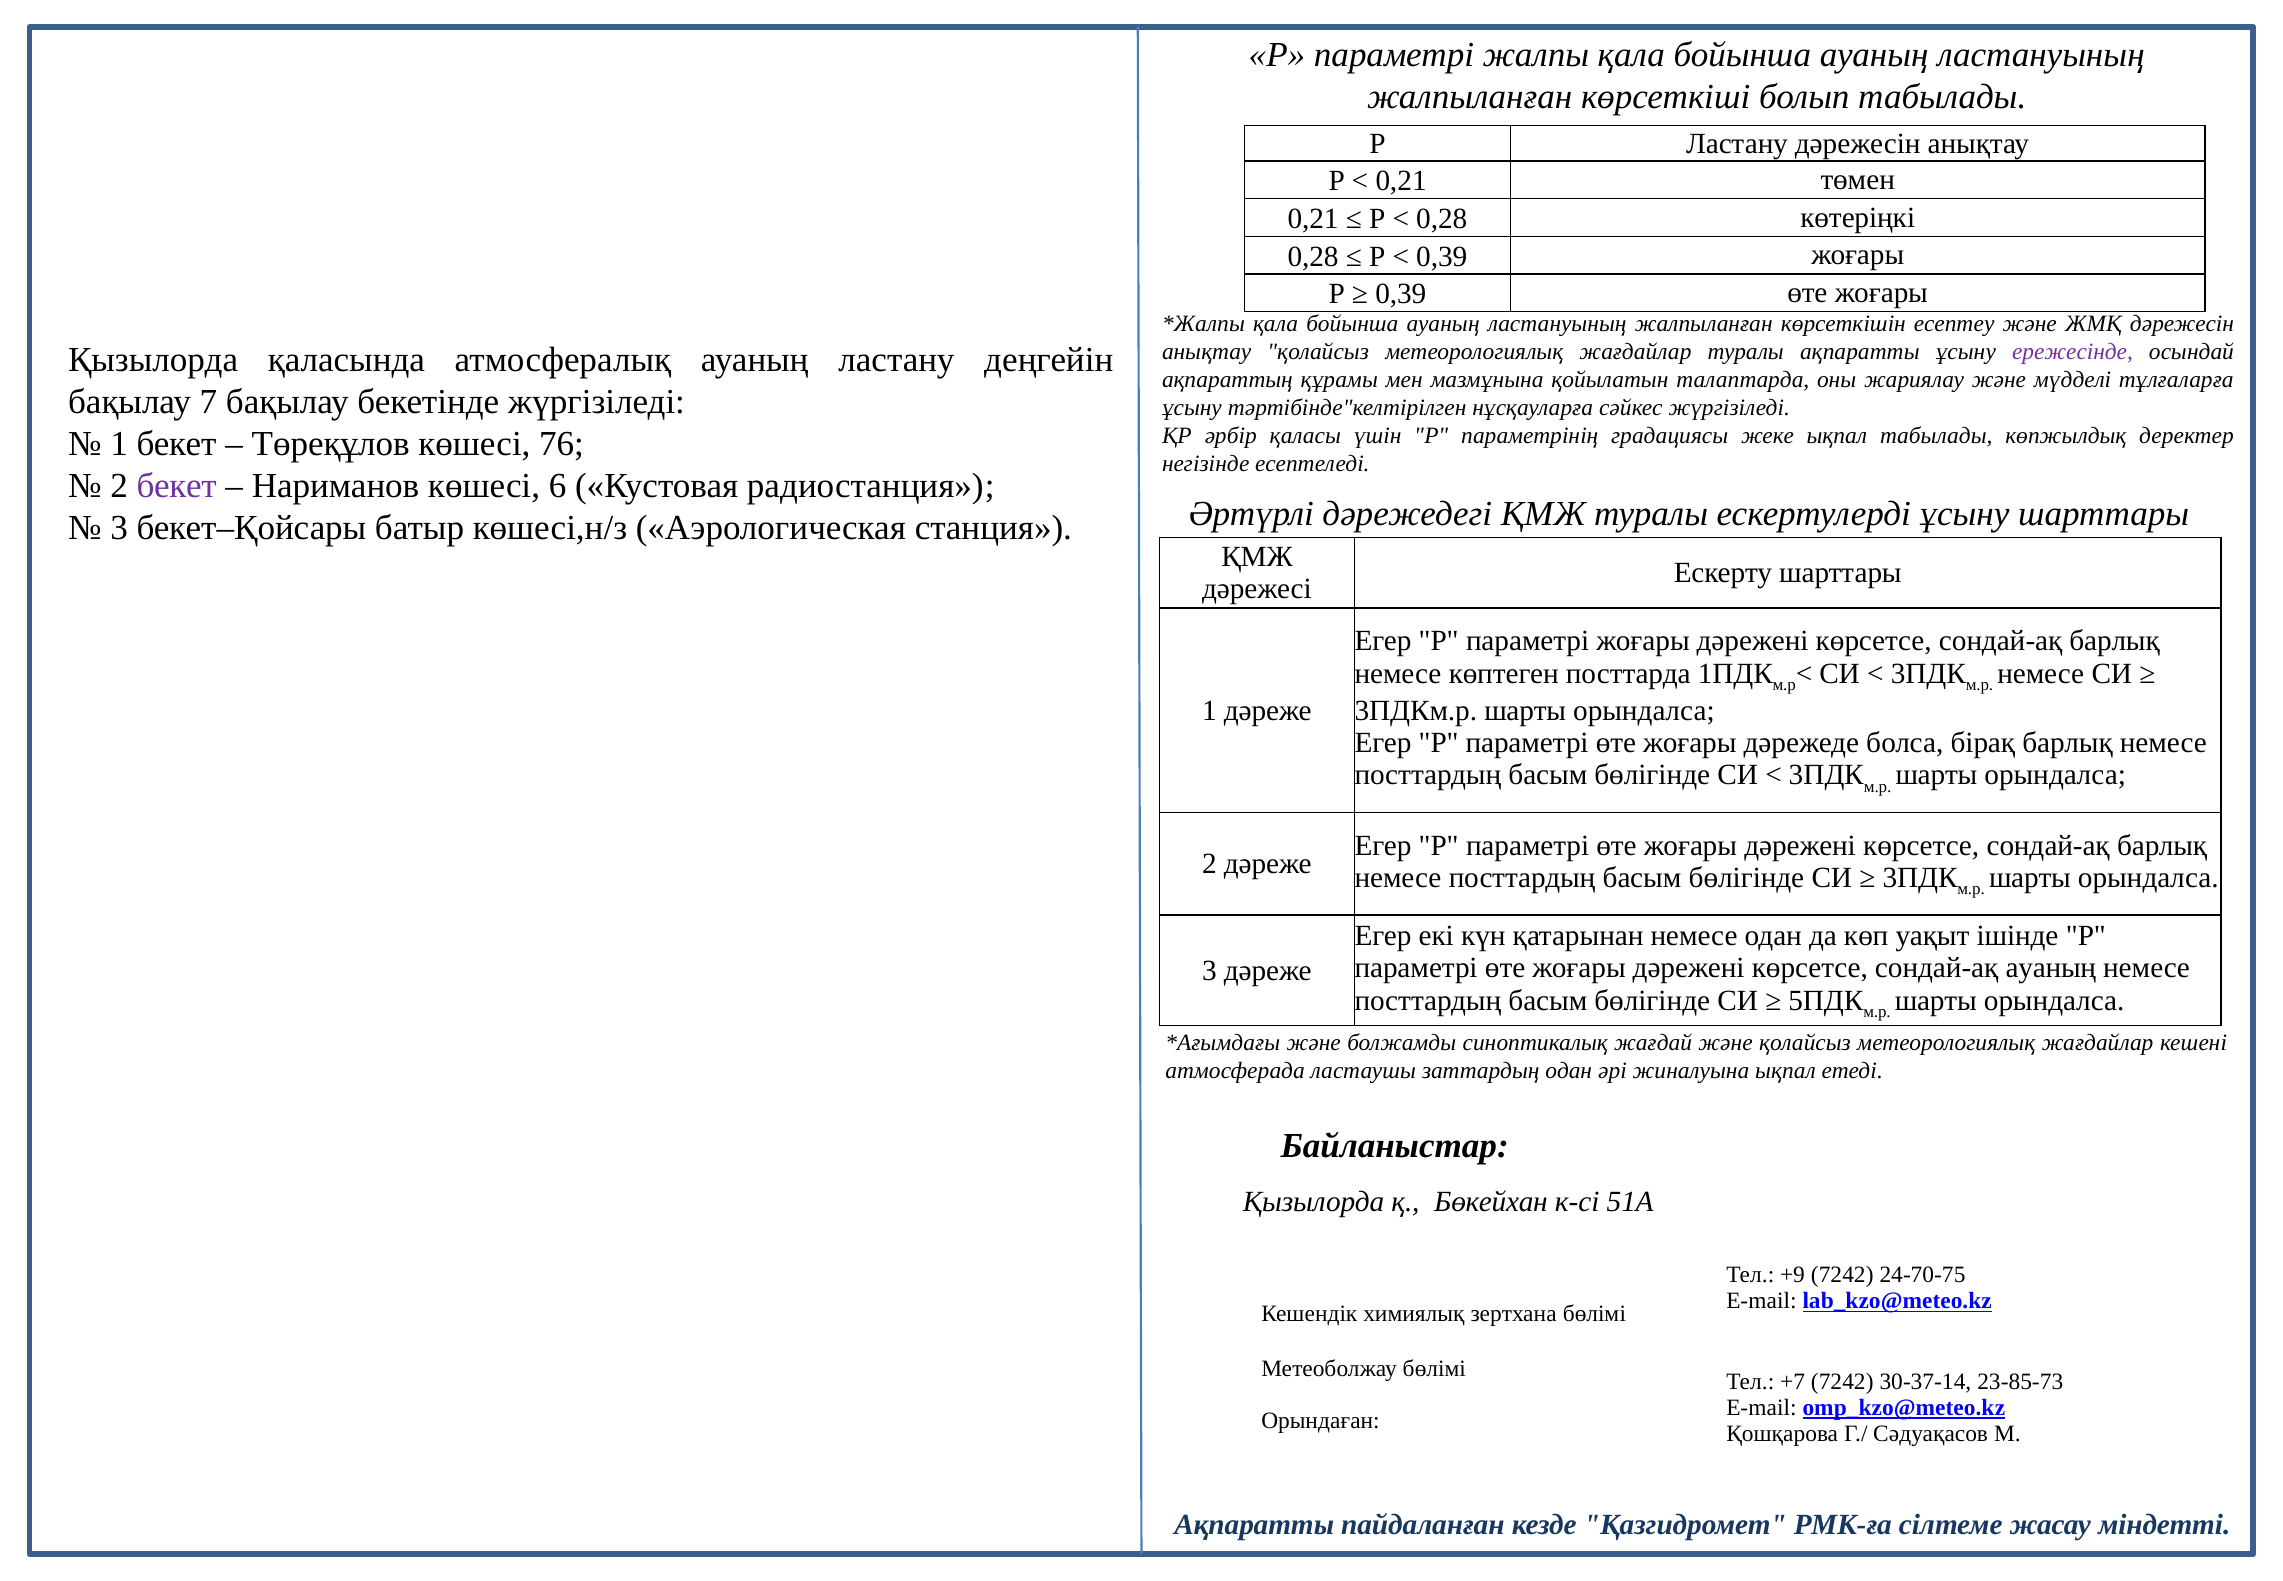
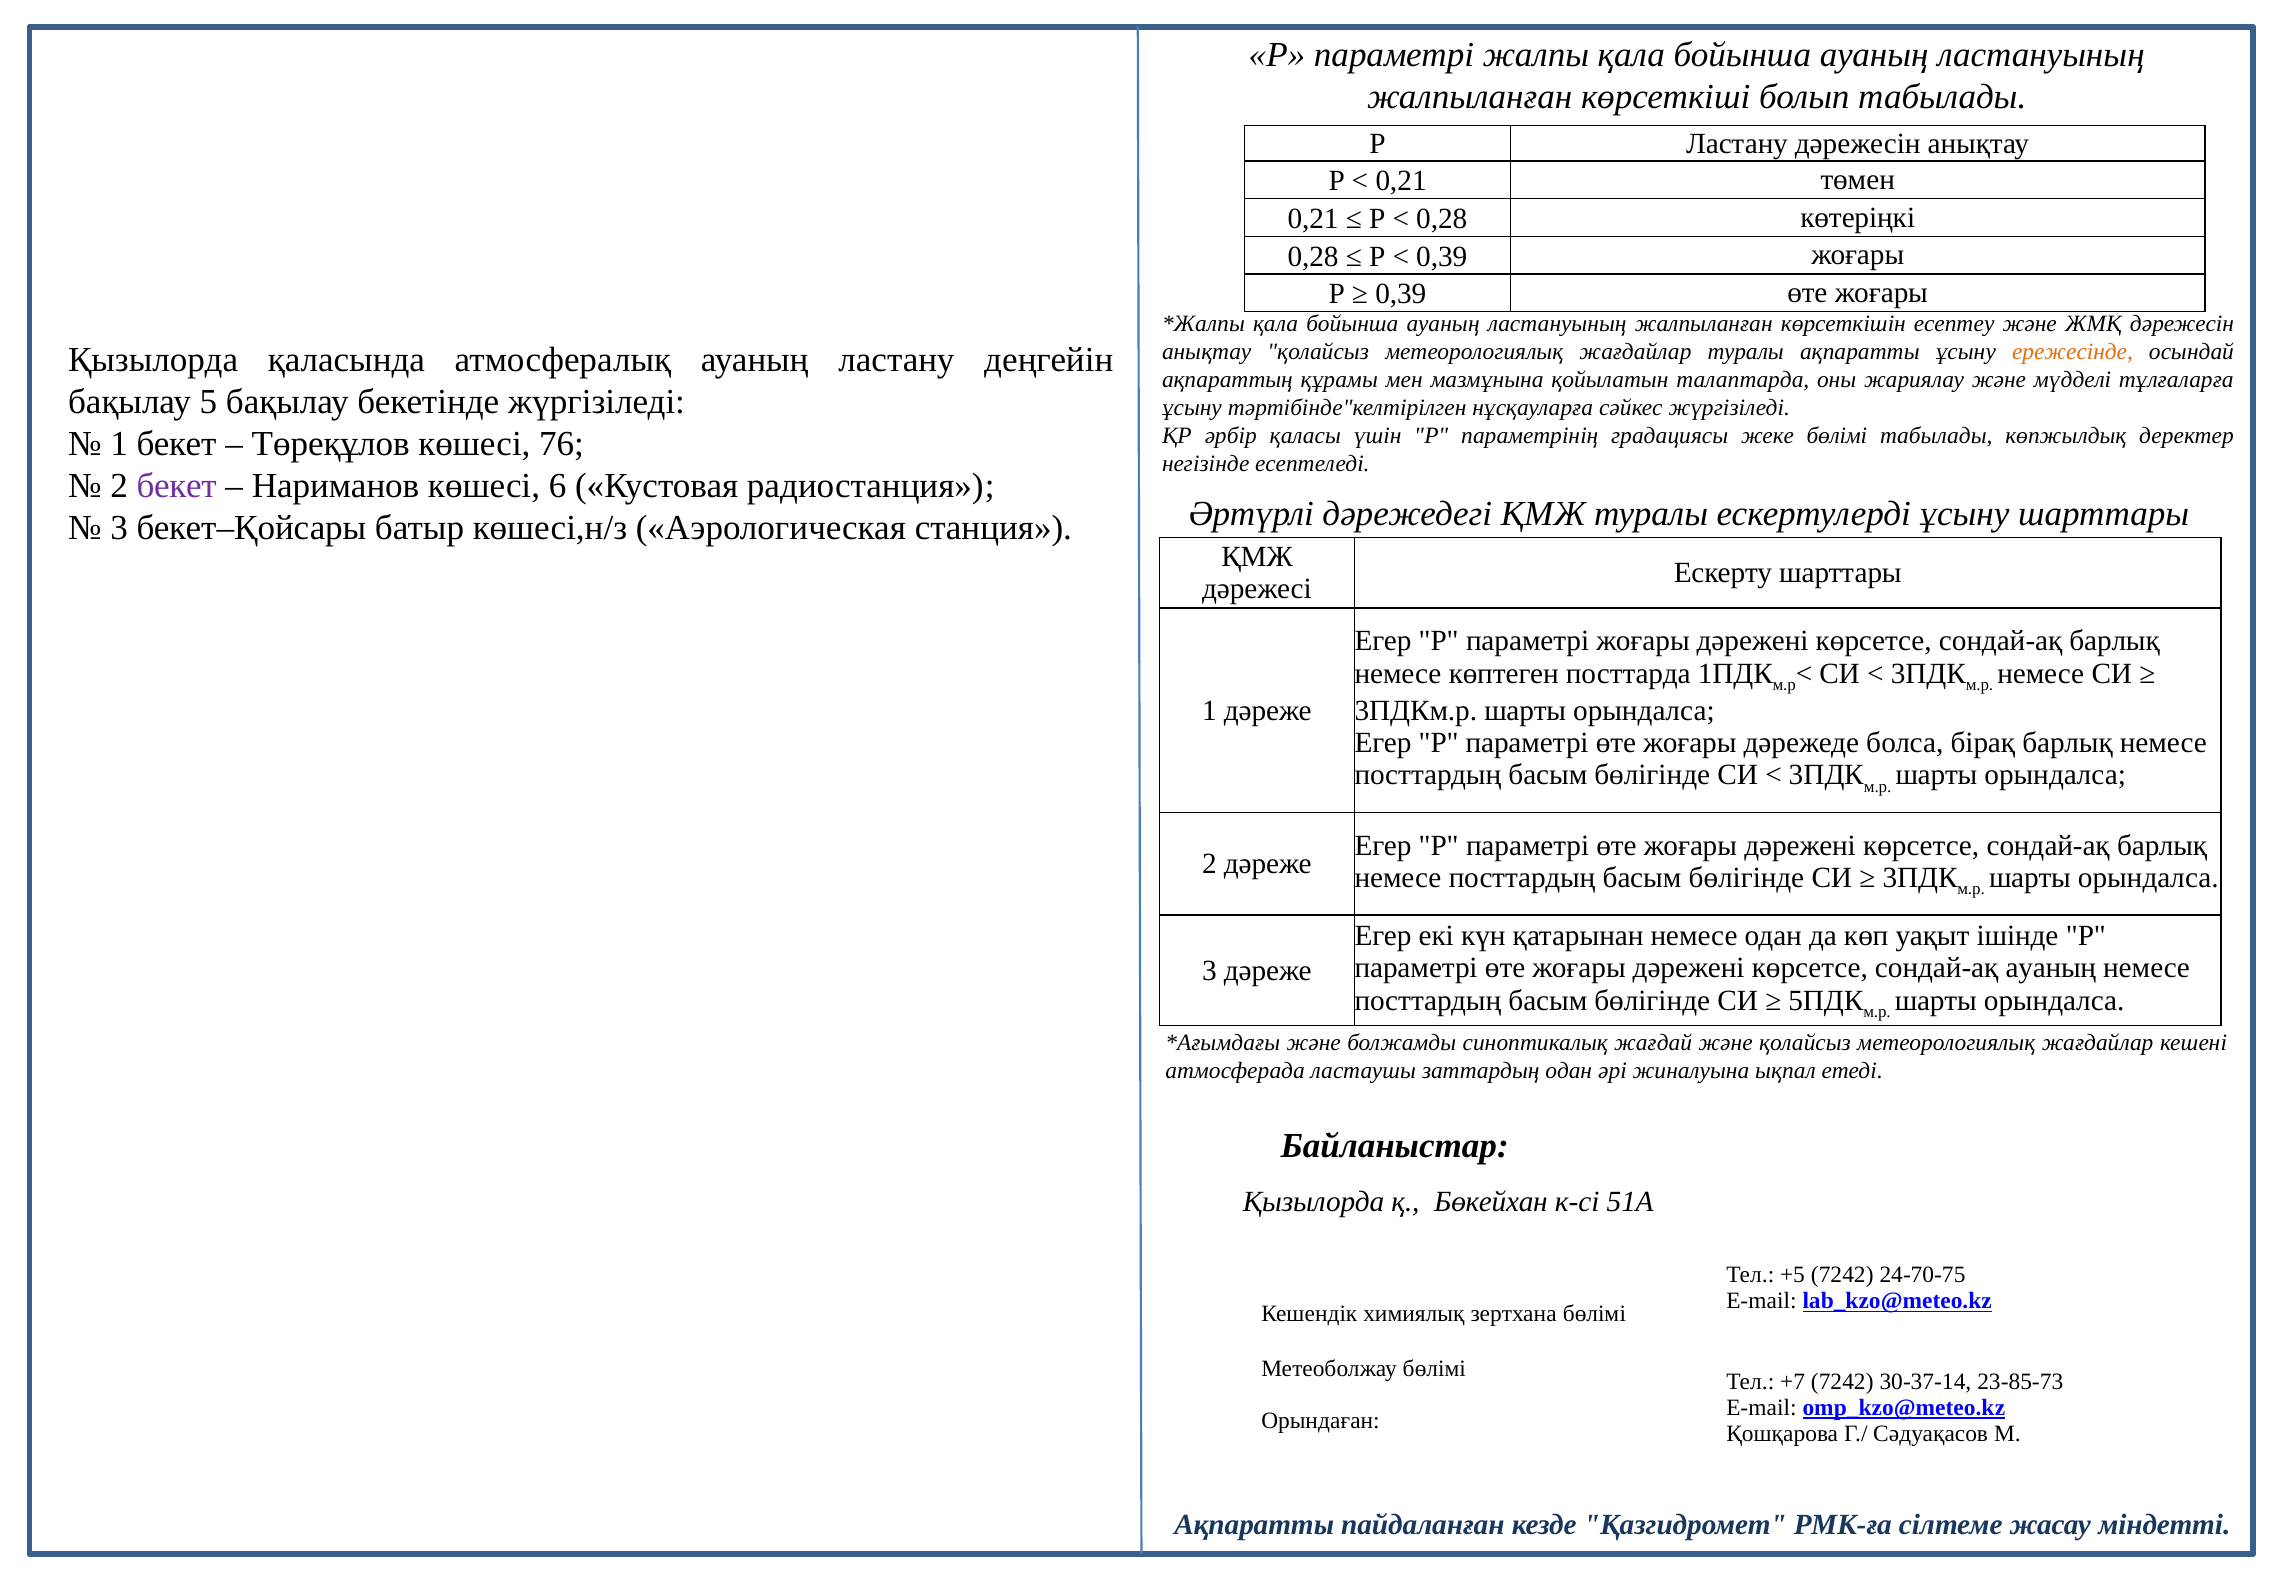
ережесінде colour: purple -> orange (2072, 352)
7: 7 -> 5 (209, 402)
жеке ықпал: ықпал -> бөлімі (1837, 436)
+9: +9 -> +5 (1792, 1275)
